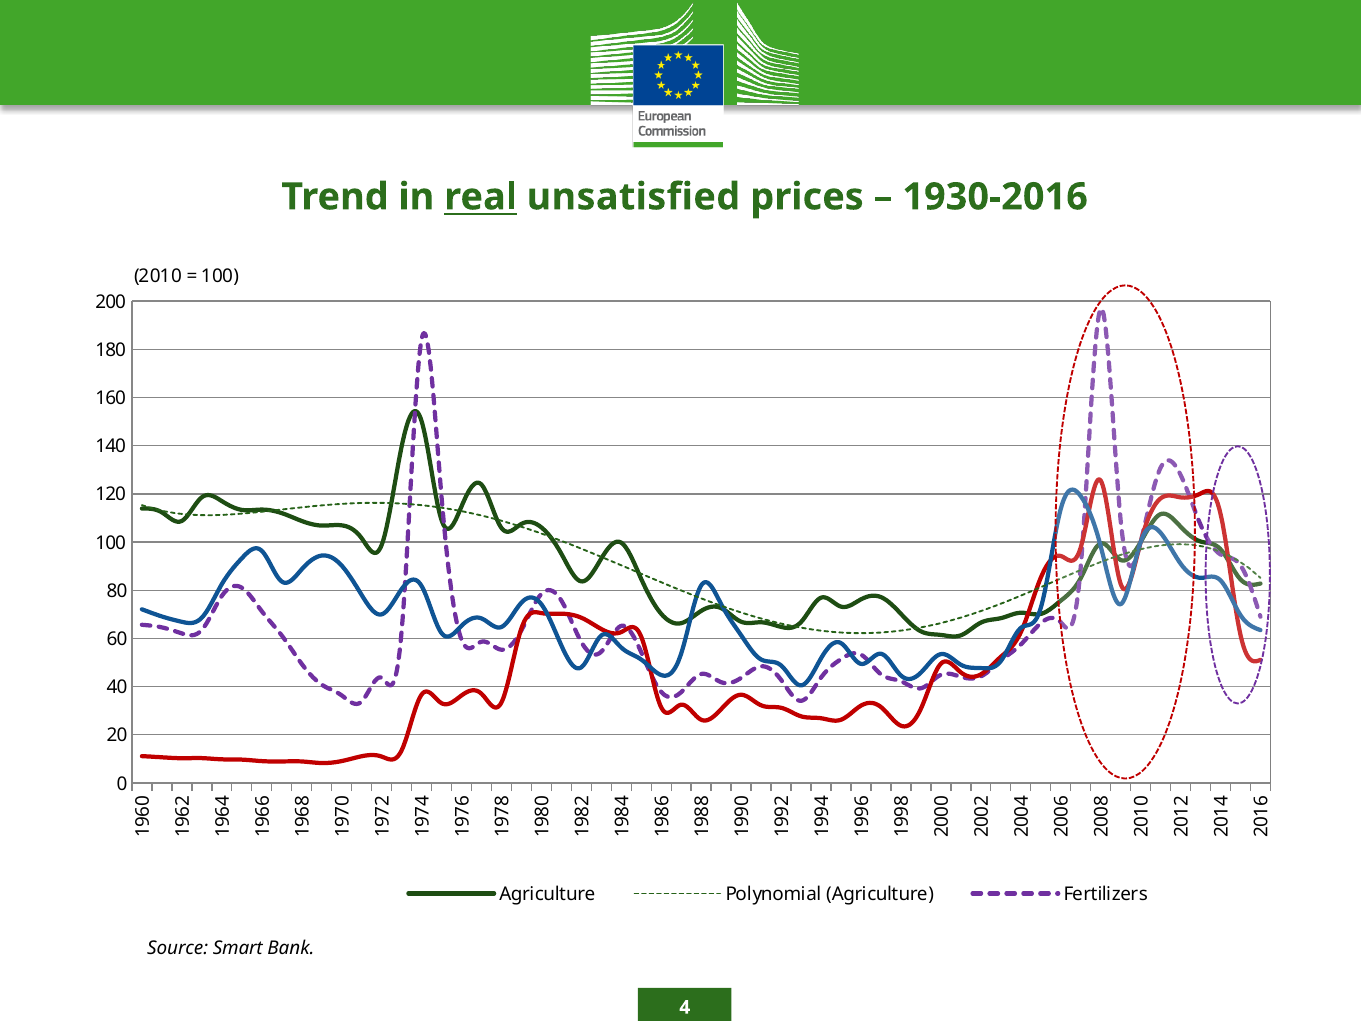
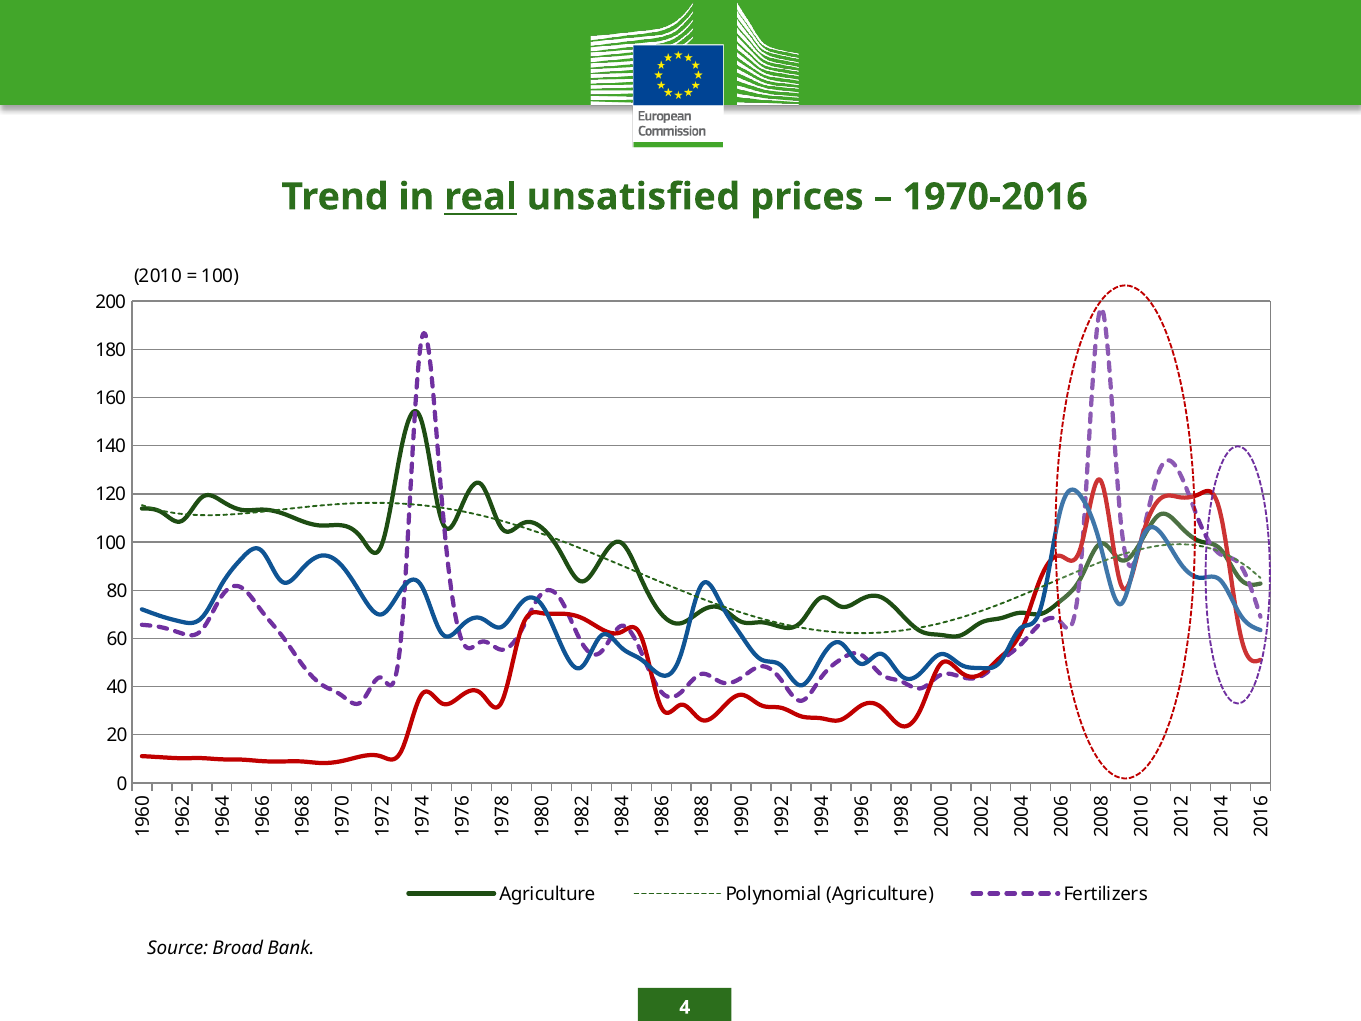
1930-2016: 1930-2016 -> 1970-2016 (995, 197)
Smart: Smart -> Broad (238, 948)
